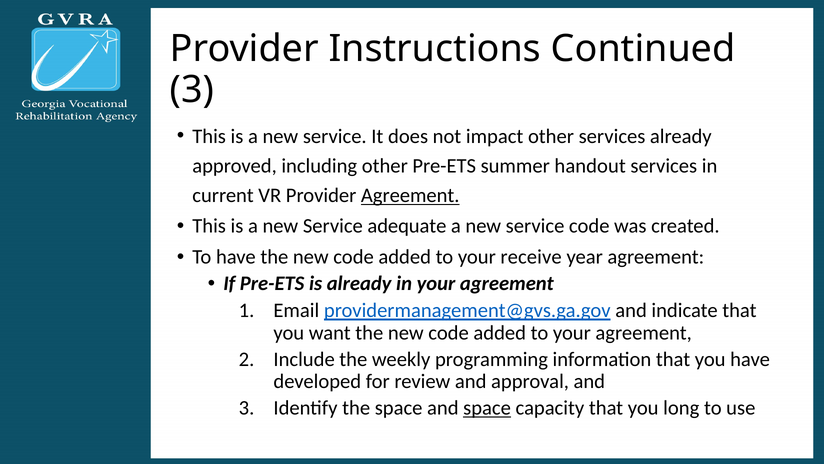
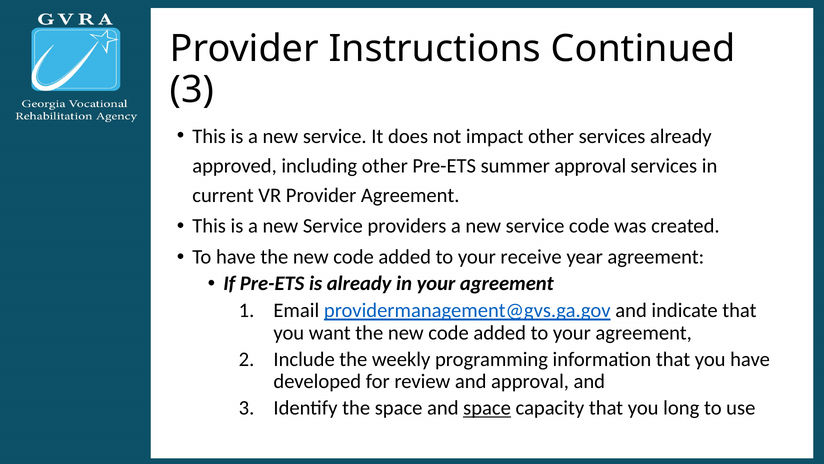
summer handout: handout -> approval (590, 166)
Agreement underline: present -> none (410, 195)
adequate: adequate -> providers (407, 226)
